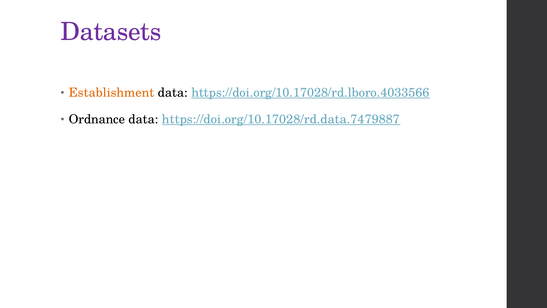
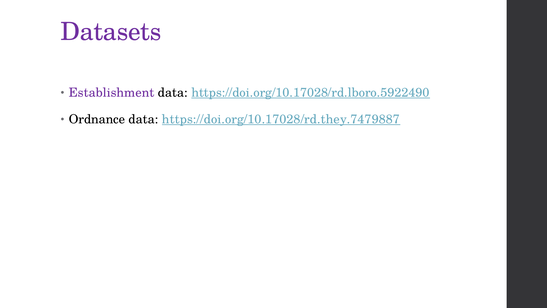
Establishment colour: orange -> purple (112, 92)
https://doi.org/10.17028/rd.lboro.4033566: https://doi.org/10.17028/rd.lboro.4033566 -> https://doi.org/10.17028/rd.lboro.5922490 (310, 92)
https://doi.org/10.17028/rd.data.7479887: https://doi.org/10.17028/rd.data.7479887 -> https://doi.org/10.17028/rd.they.7479887 (281, 119)
